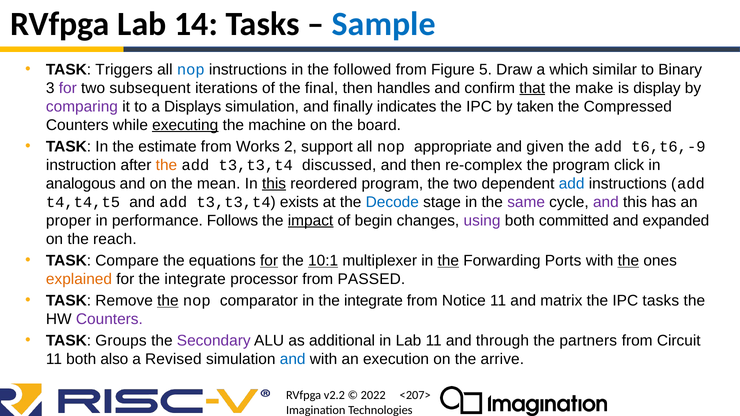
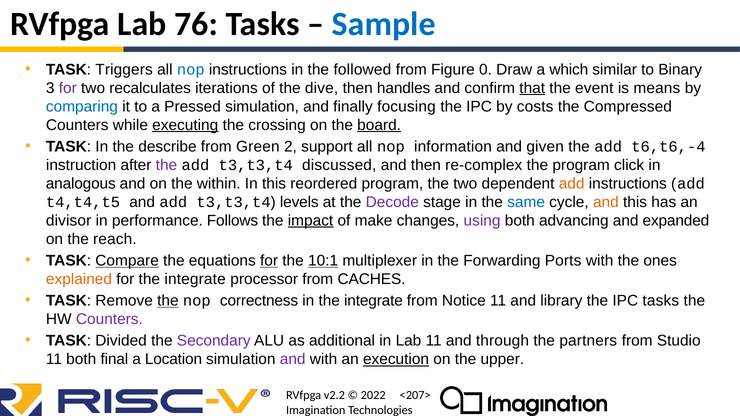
14: 14 -> 76 (196, 24)
5: 5 -> 0 (486, 70)
subsequent: subsequent -> recalculates (150, 88)
final: final -> dive (322, 88)
make: make -> event (594, 88)
display: display -> means (657, 88)
comparing colour: purple -> blue (82, 107)
Displays: Displays -> Pressed (193, 107)
indicates: indicates -> focusing (406, 107)
taken: taken -> costs (535, 107)
machine: machine -> crossing (277, 125)
board underline: none -> present (379, 125)
estimate: estimate -> describe (167, 147)
Works: Works -> Green (258, 147)
appropriate: appropriate -> information (453, 147)
t6,t6,-9: t6,t6,-9 -> t6,t6,-4 (668, 147)
the colour: orange -> purple (166, 165)
mean: mean -> within (219, 184)
this underline: present -> none (274, 184)
add colour: blue -> orange (572, 184)
exists: exists -> levels (299, 202)
Decode colour: blue -> purple (392, 202)
same colour: purple -> blue (526, 202)
and colour: purple -> orange (606, 202)
proper: proper -> divisor (69, 221)
begin: begin -> make (374, 221)
committed: committed -> advancing (574, 221)
Compare underline: none -> present (127, 261)
the underline: present -> none (448, 261)
the underline: present -> none (628, 261)
PASSED: PASSED -> CACHES (372, 279)
comparator: comparator -> correctness (259, 301)
matrix: matrix -> library (561, 301)
Groups: Groups -> Divided (121, 341)
Circuit: Circuit -> Studio (679, 341)
also: also -> final (114, 359)
Revised: Revised -> Location (173, 359)
and colour: blue -> purple (293, 359)
execution underline: none -> present (396, 359)
arrive: arrive -> upper (502, 359)
